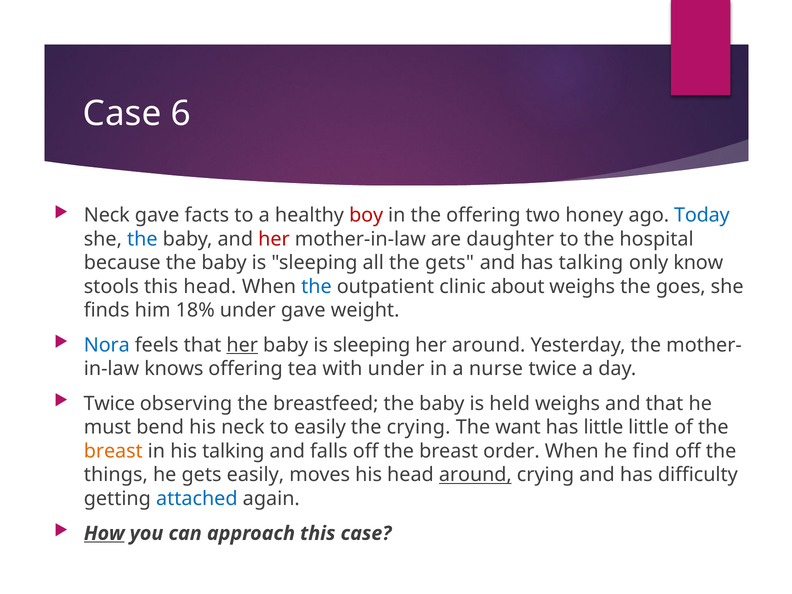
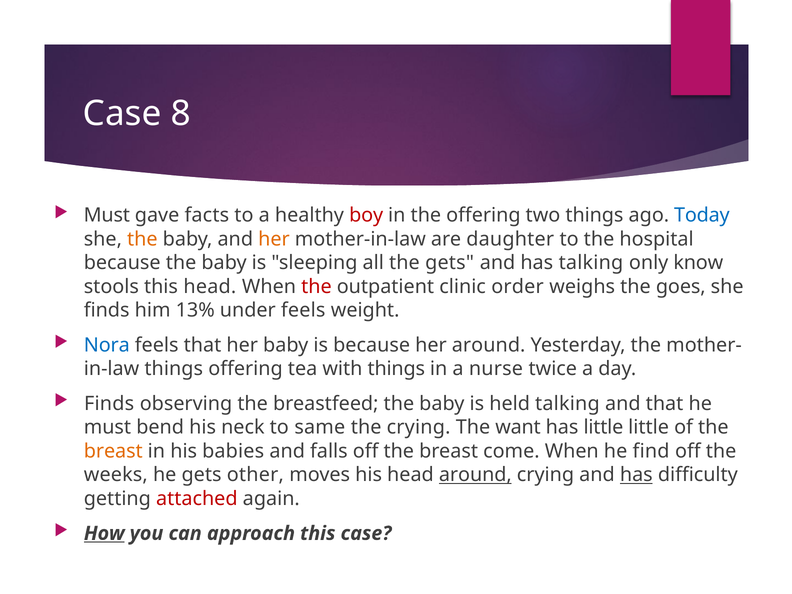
6: 6 -> 8 (181, 113)
Neck: Neck -> Must (107, 215)
two honey: honey -> things (594, 215)
the colour: blue -> orange (142, 239)
her colour: red -> orange (274, 239)
the colour: blue -> red (316, 287)
about: about -> order (517, 287)
18%: 18% -> 13% (195, 310)
under gave: gave -> feels (303, 310)
her underline: present -> none (242, 345)
sleeping: sleeping -> because (372, 345)
knows: knows -> things (174, 369)
with under: under -> things (396, 369)
Twice: Twice -> Finds (109, 404)
held weighs: weighs -> talking (567, 404)
to easily: easily -> same (320, 427)
his talking: talking -> babies (233, 451)
order: order -> come (511, 451)
things: things -> weeks (116, 475)
gets easily: easily -> other (255, 475)
has underline: none -> present (636, 475)
attached colour: blue -> red (197, 499)
